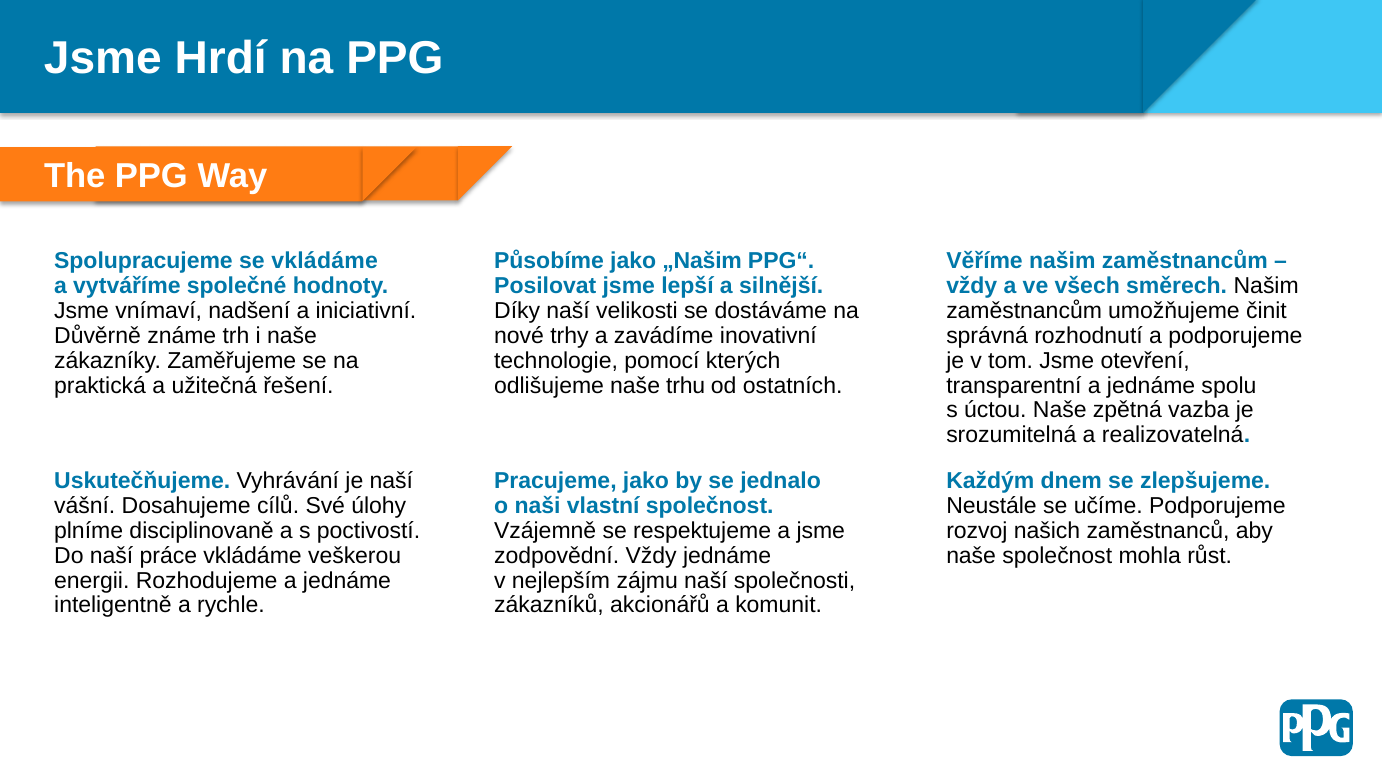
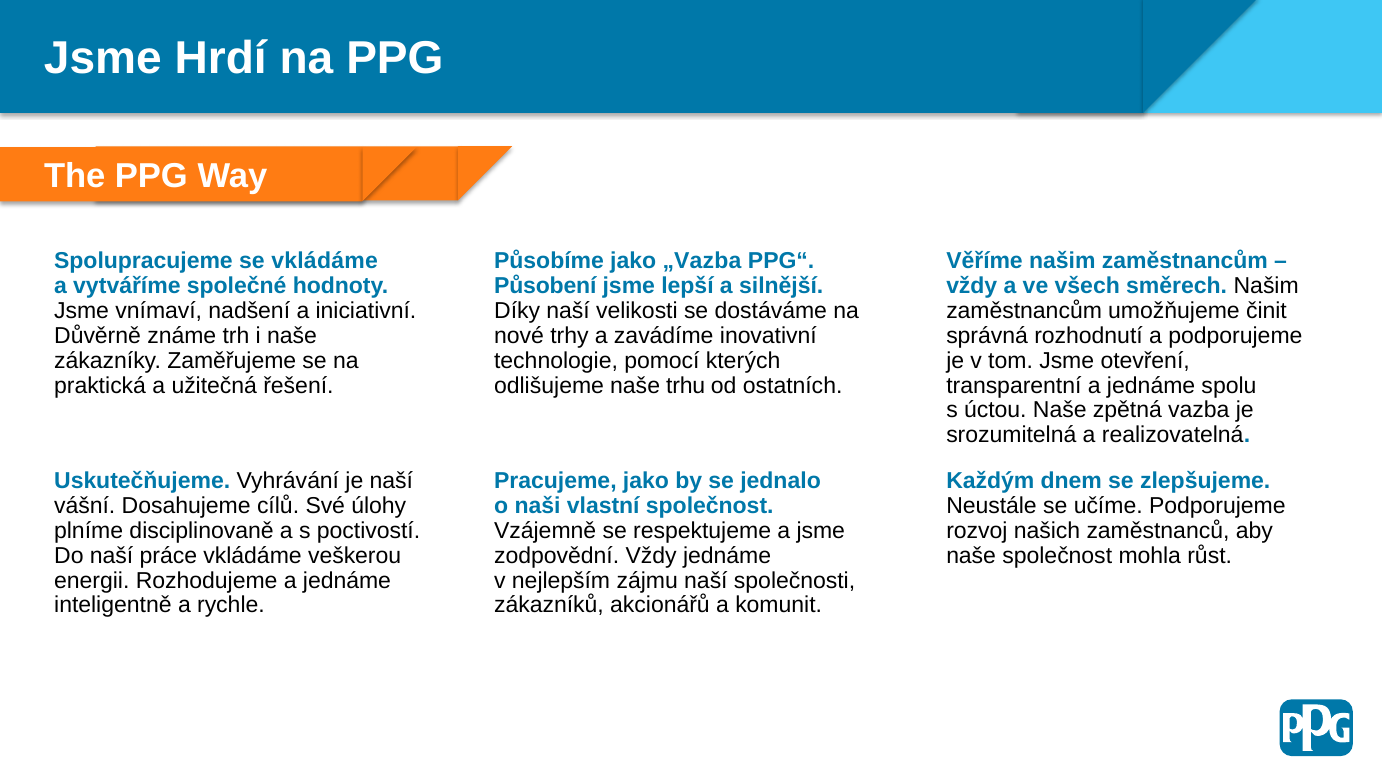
„Našim: „Našim -> „Vazba (702, 262)
Posilovat: Posilovat -> Působení (545, 286)
